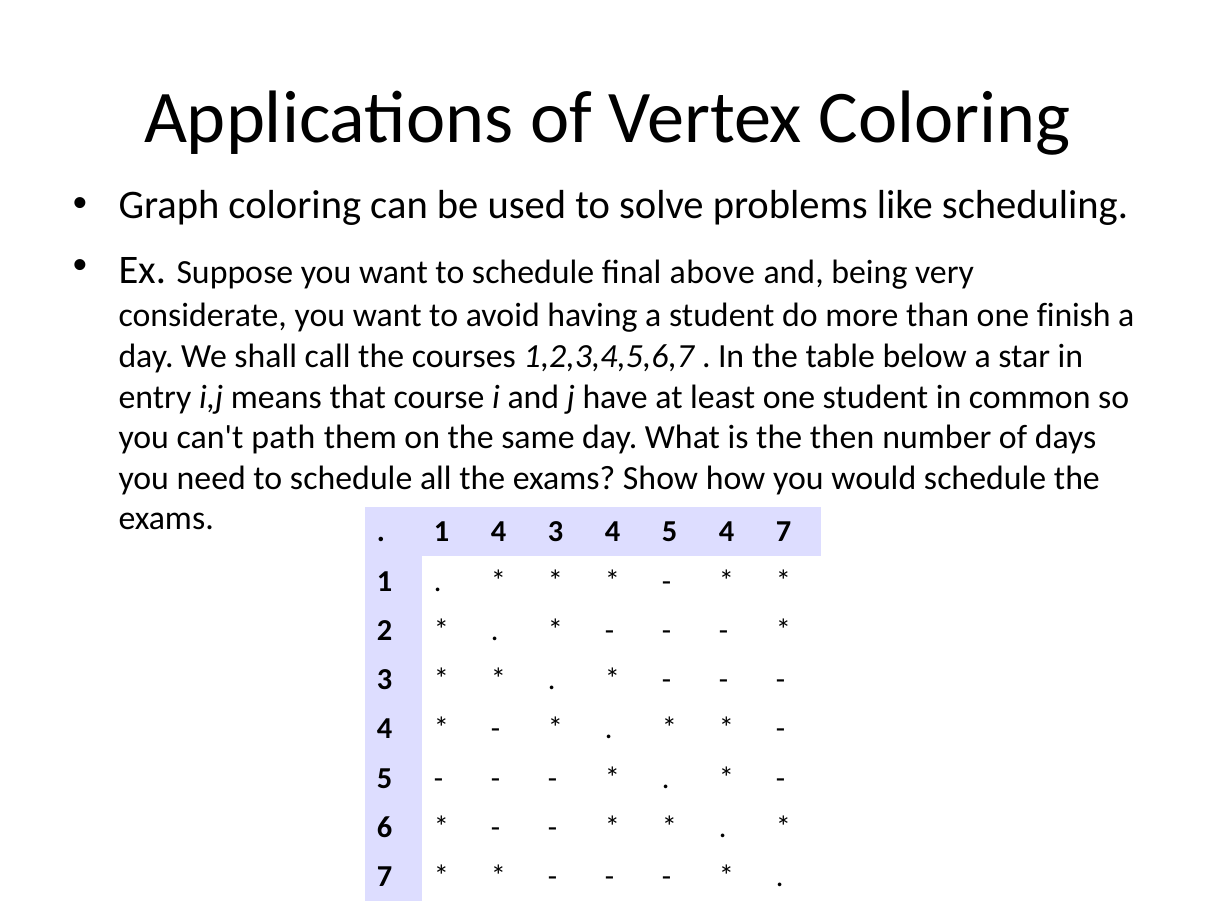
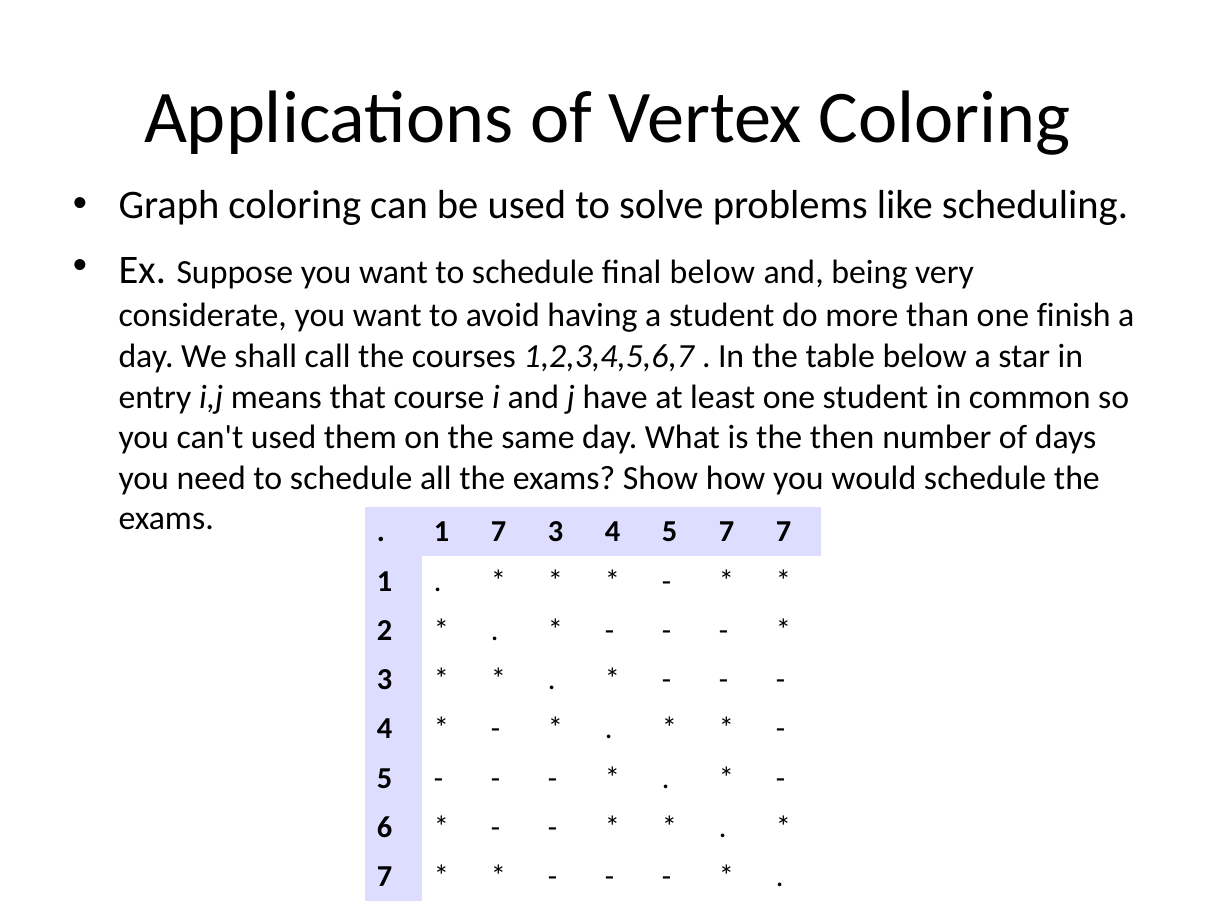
final above: above -> below (712, 273)
can't path: path -> used (284, 438)
1 4: 4 -> 7 (499, 532)
5 4: 4 -> 7 (726, 532)
